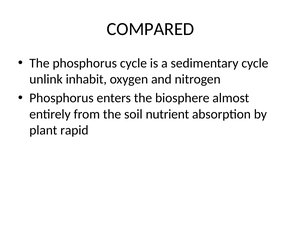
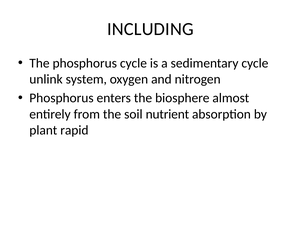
COMPARED: COMPARED -> INCLUDING (150, 29)
inhabit: inhabit -> system (86, 79)
